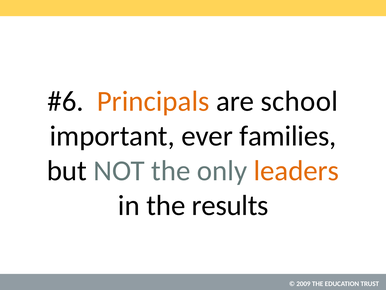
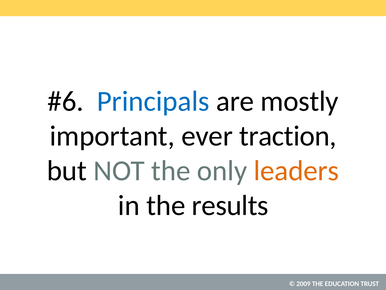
Principals colour: orange -> blue (153, 101)
school: school -> mostly (300, 101)
families: families -> traction (288, 136)
